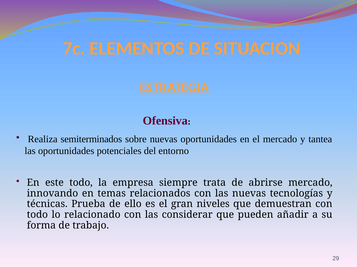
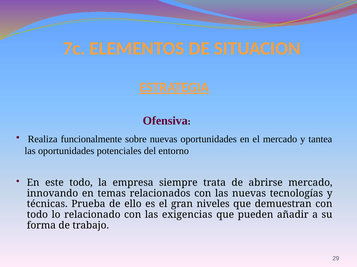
semiterminados: semiterminados -> funcionalmente (91, 139)
considerar: considerar -> exigencias (187, 215)
